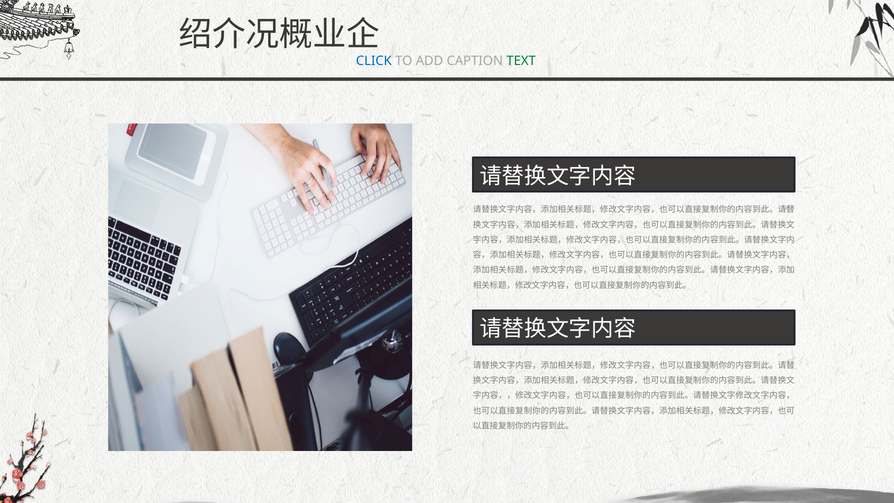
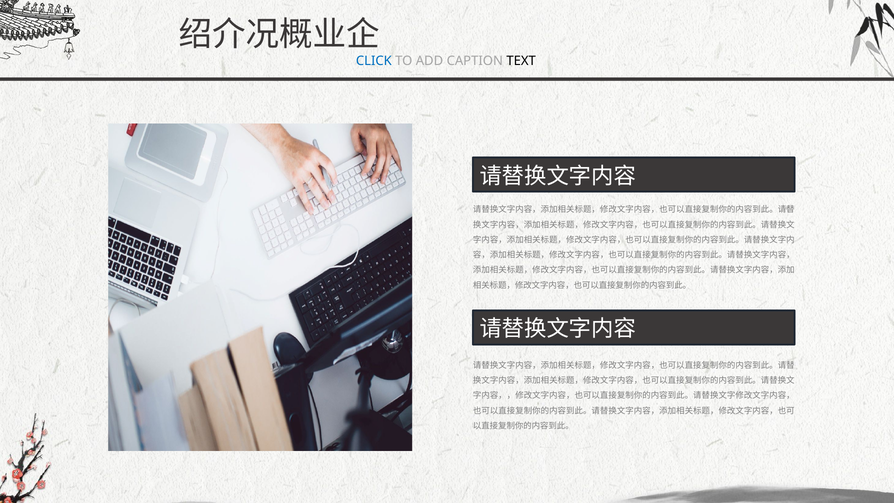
TEXT colour: green -> black (521, 61)
